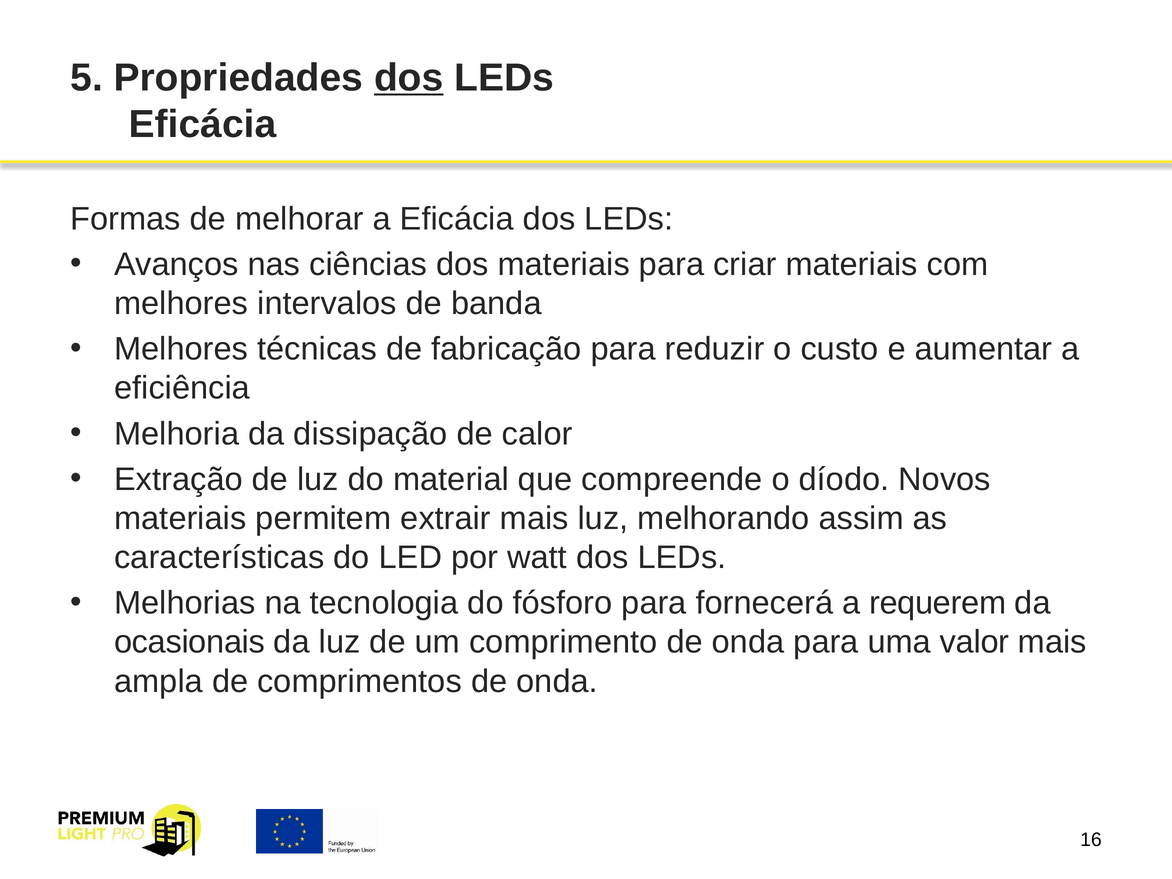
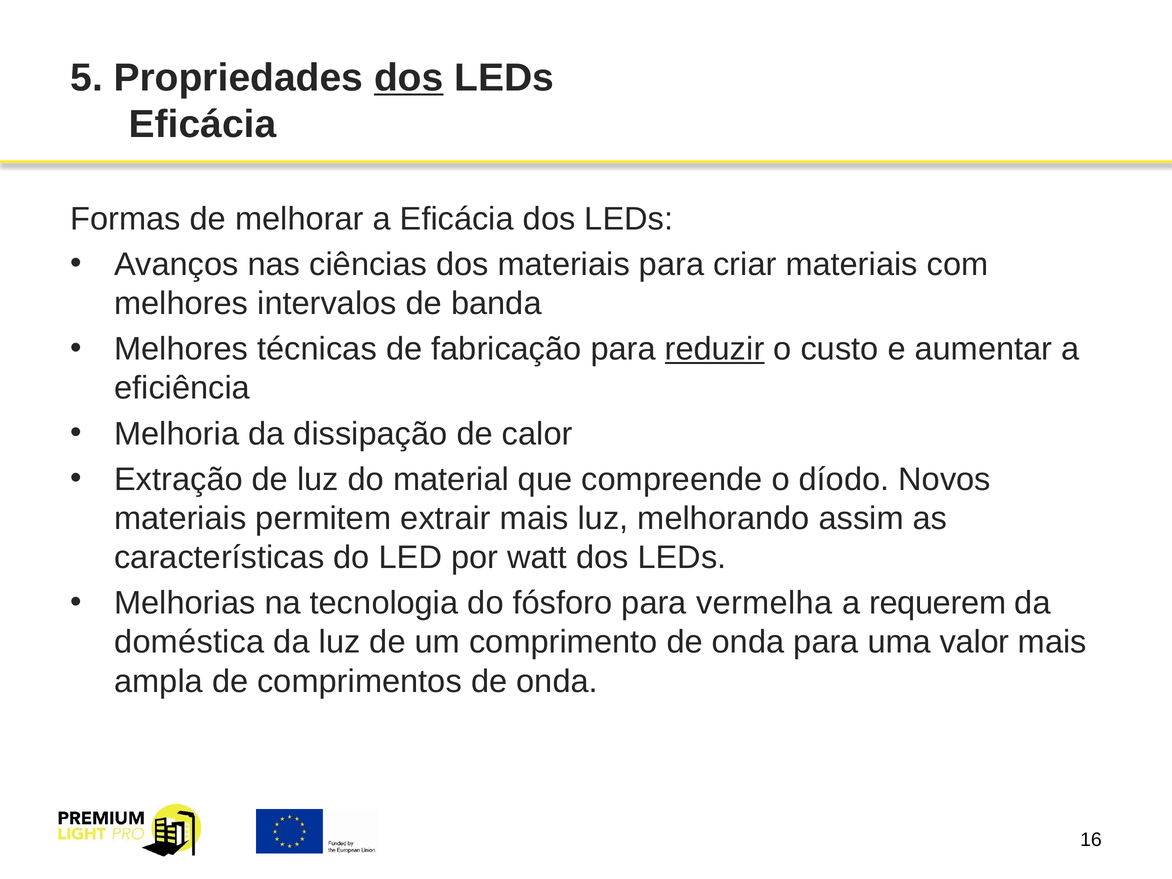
reduzir underline: none -> present (715, 349)
fornecerá: fornecerá -> vermelha (764, 603)
ocasionais: ocasionais -> doméstica (189, 642)
